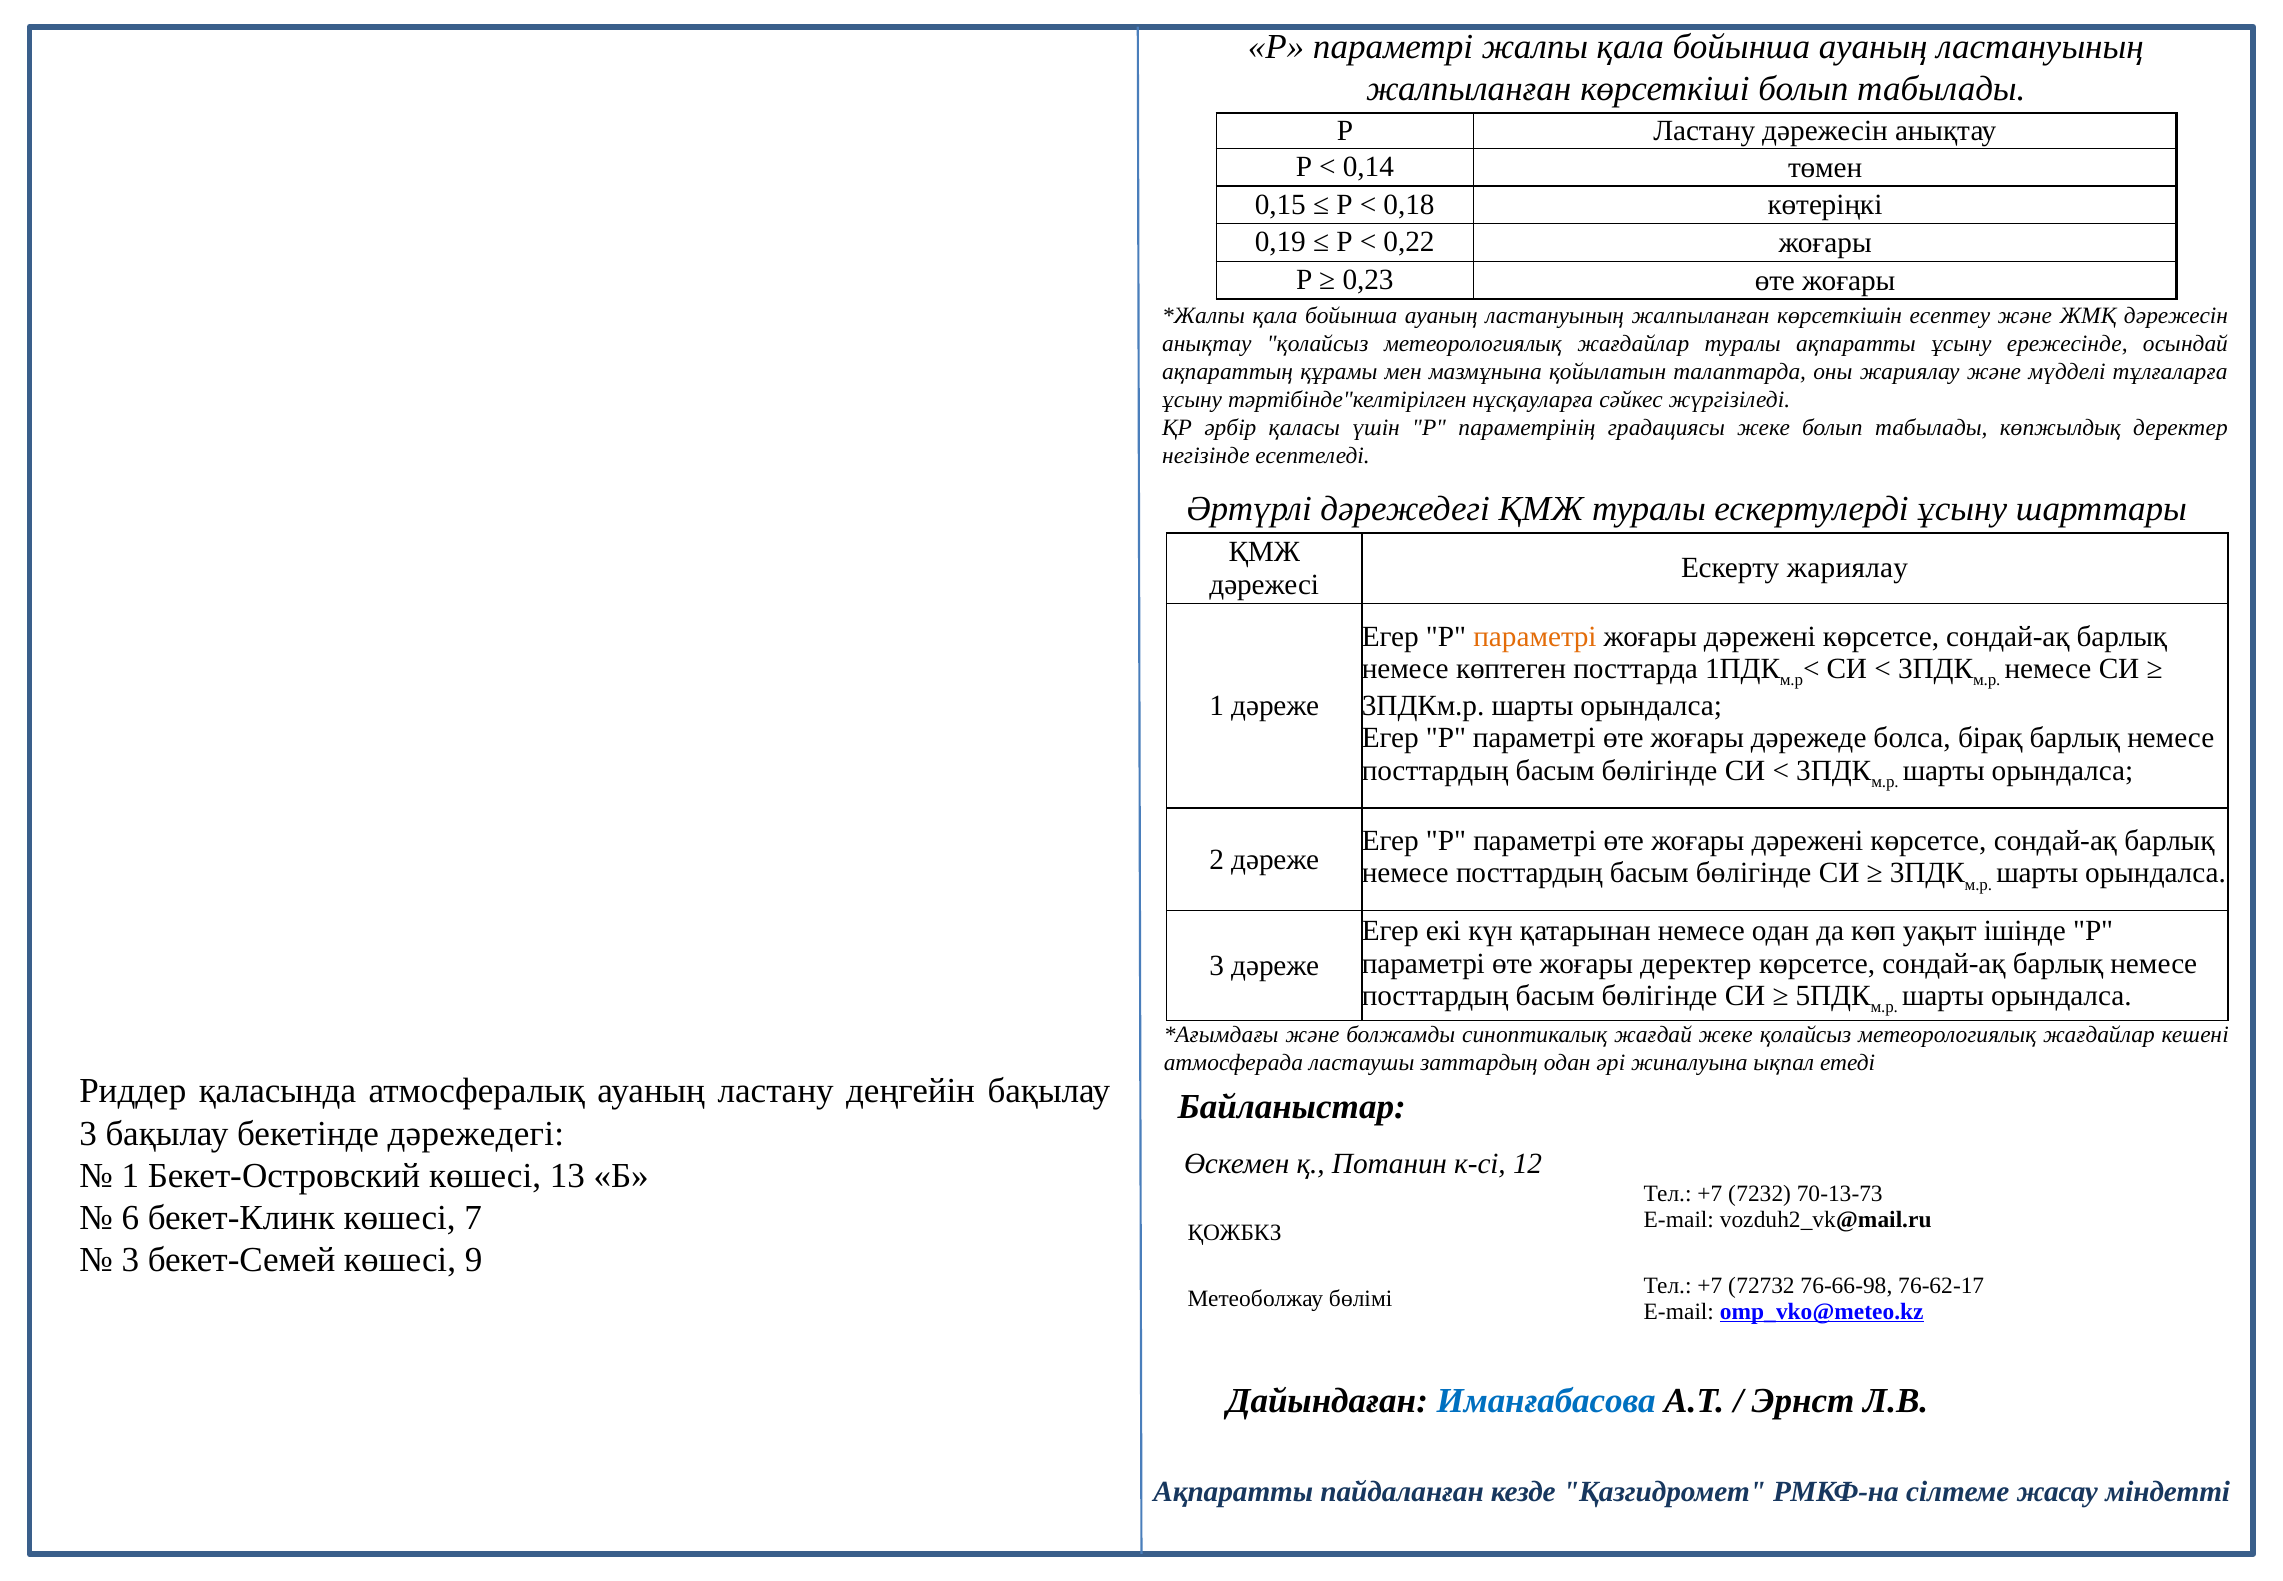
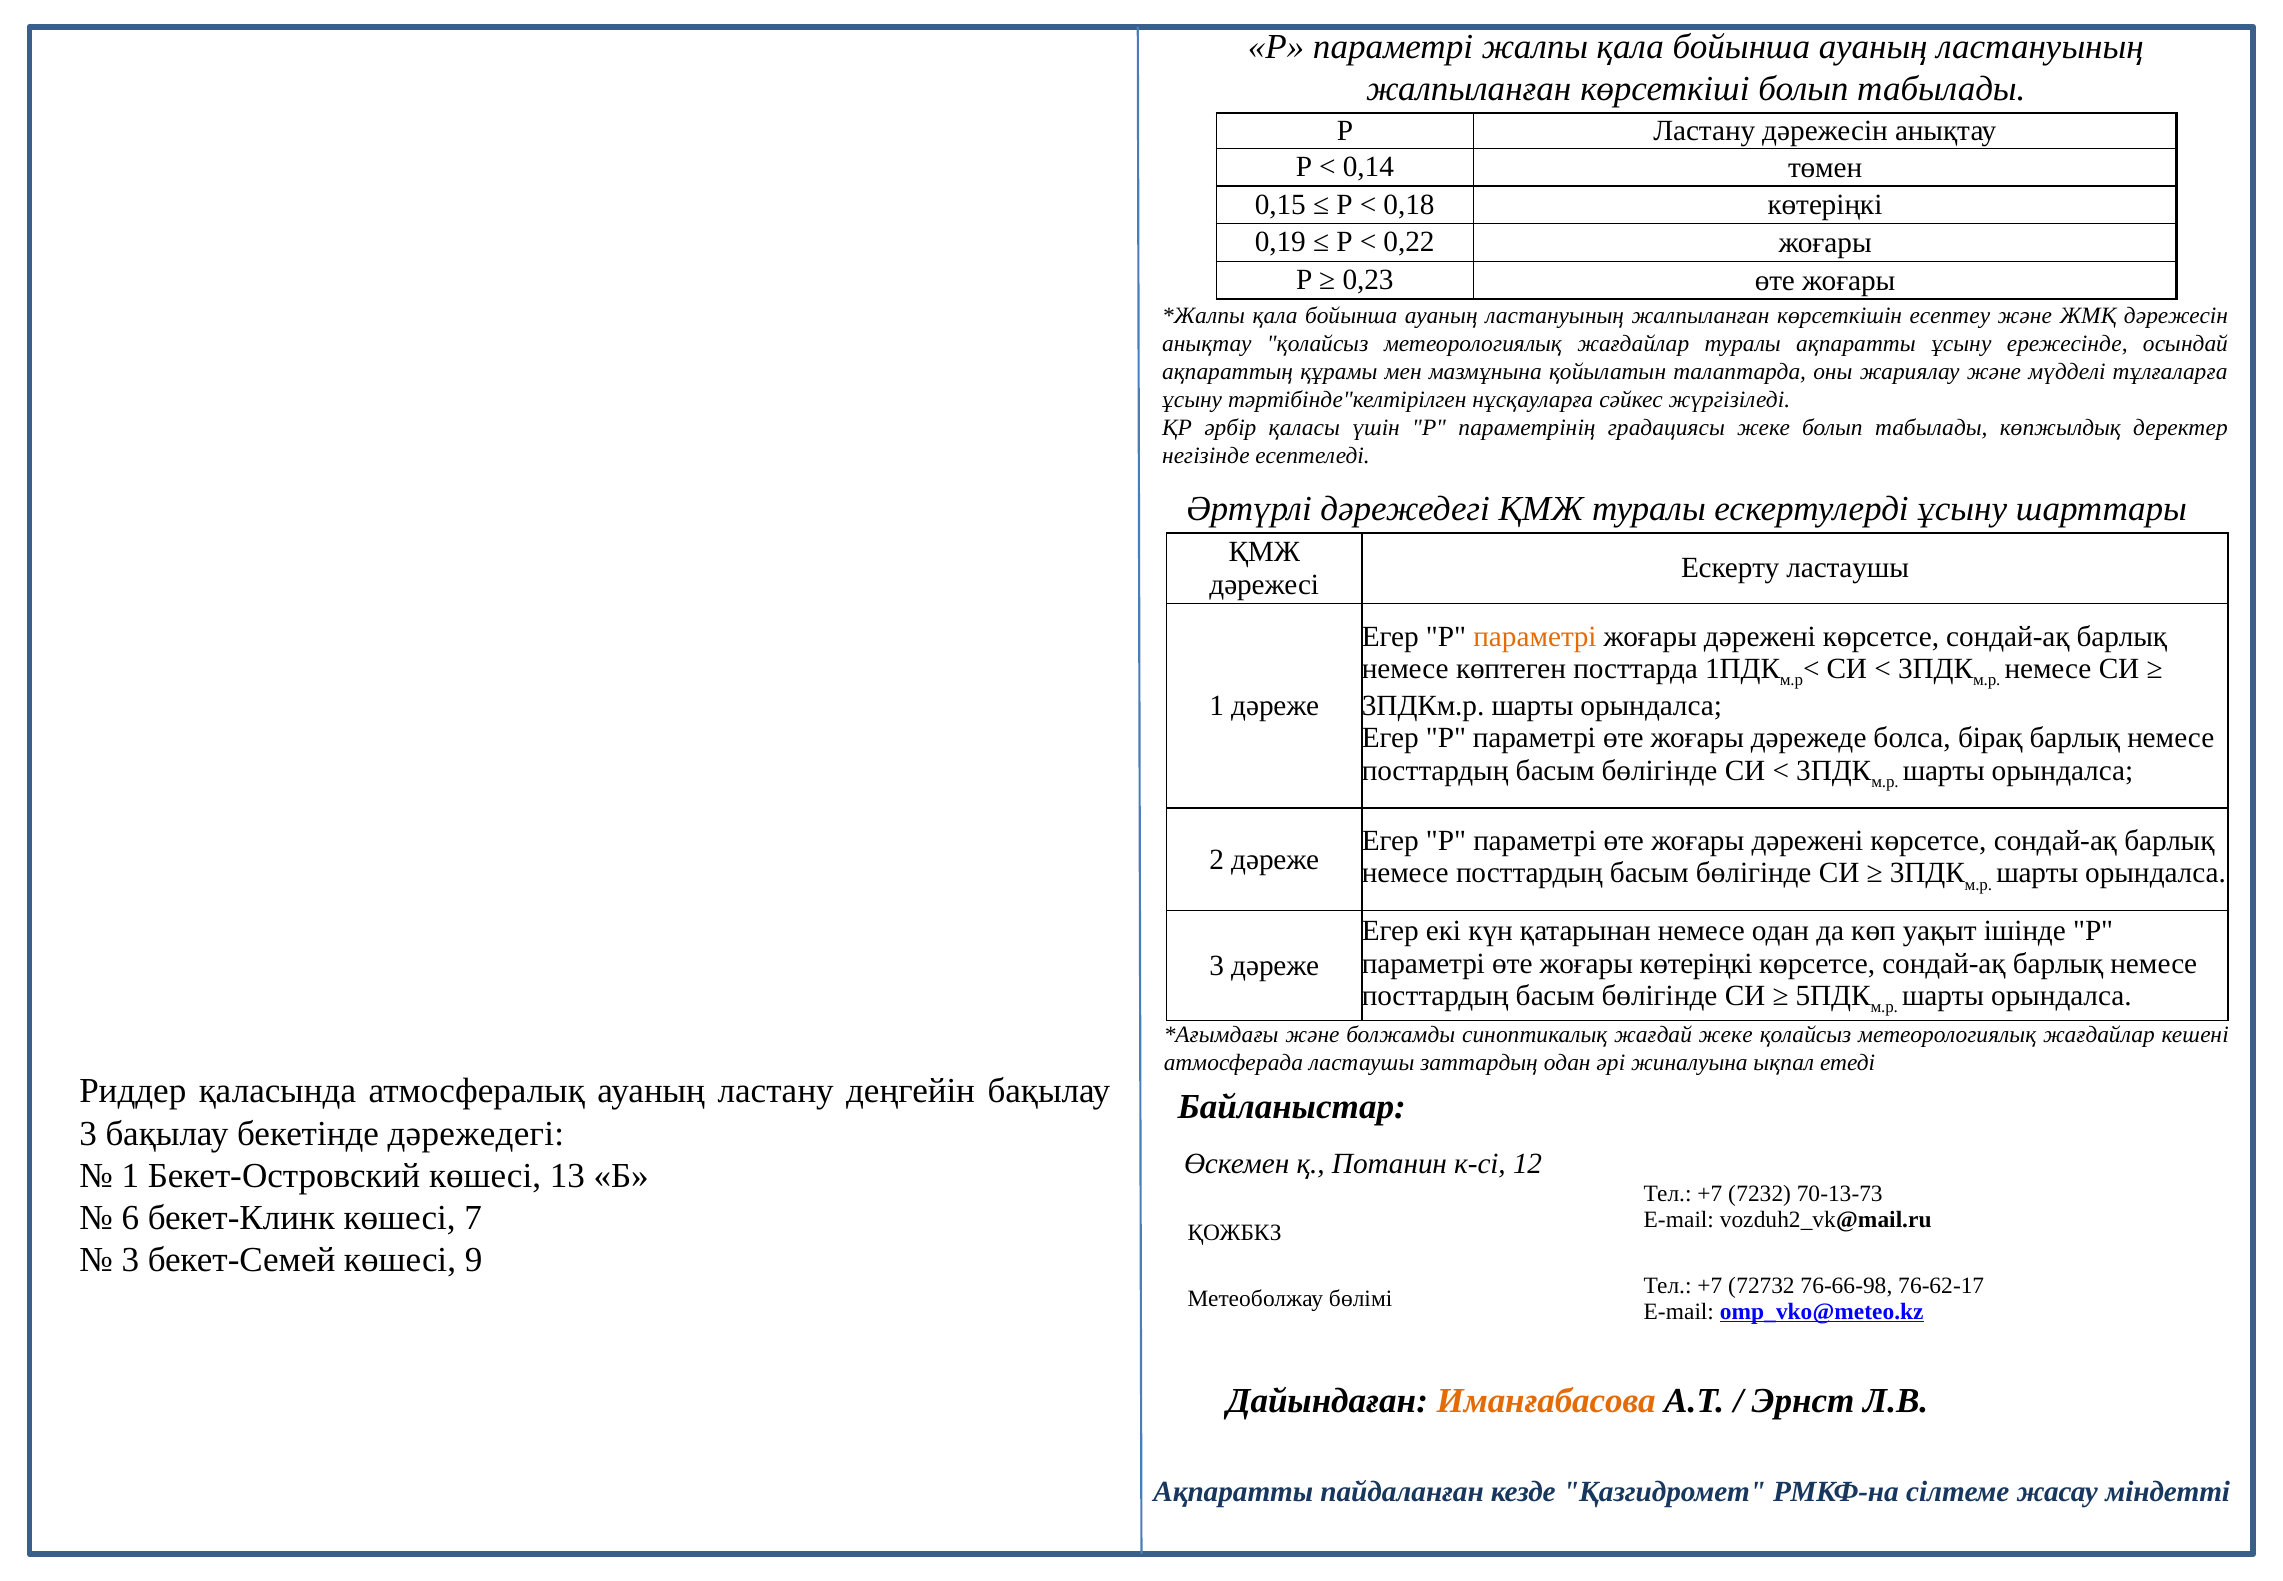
Ескерту жариялау: жариялау -> ластаушы (1848, 568)
жоғары деректер: деректер -> көтеріңкі (1696, 963)
Иманғабасова colour: blue -> orange (1546, 1401)
